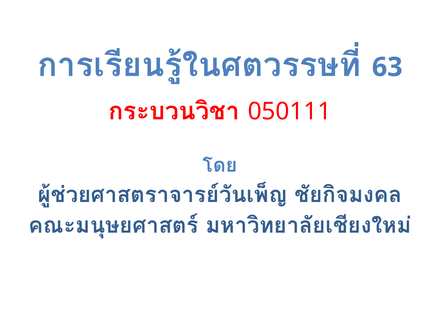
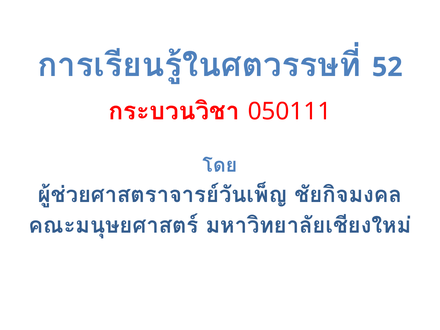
63: 63 -> 52 (387, 67)
